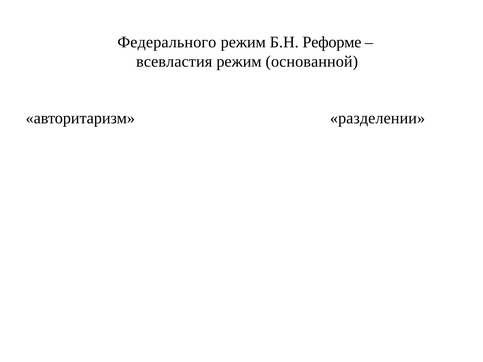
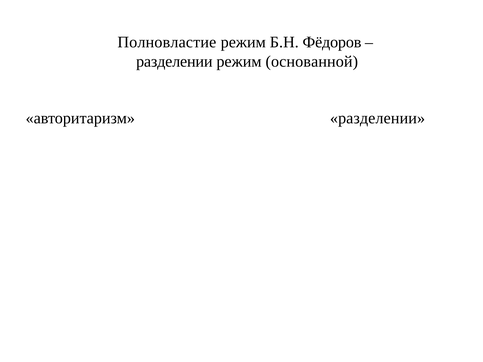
Федерального: Федерального -> Полновластие (167, 42)
Реформе: Реформе -> Фёдоров (332, 42)
всевластия: всевластия -> разделении (174, 61)
